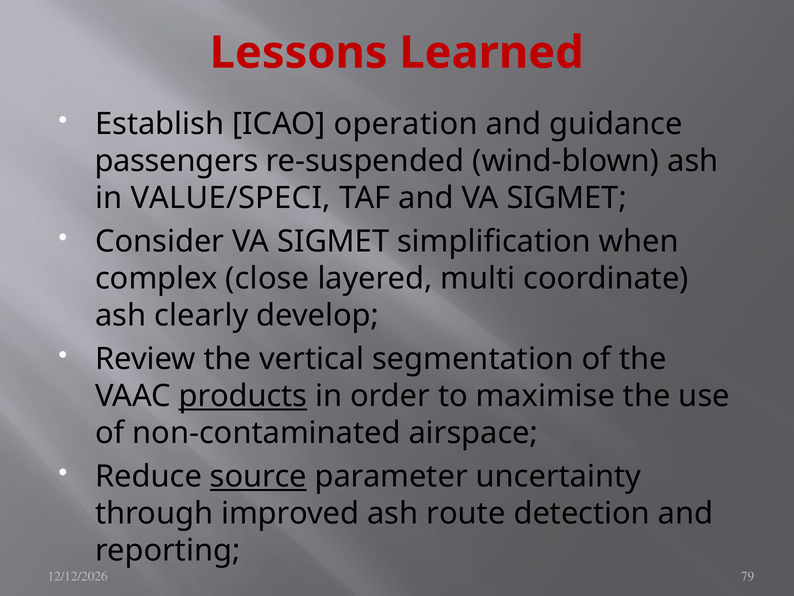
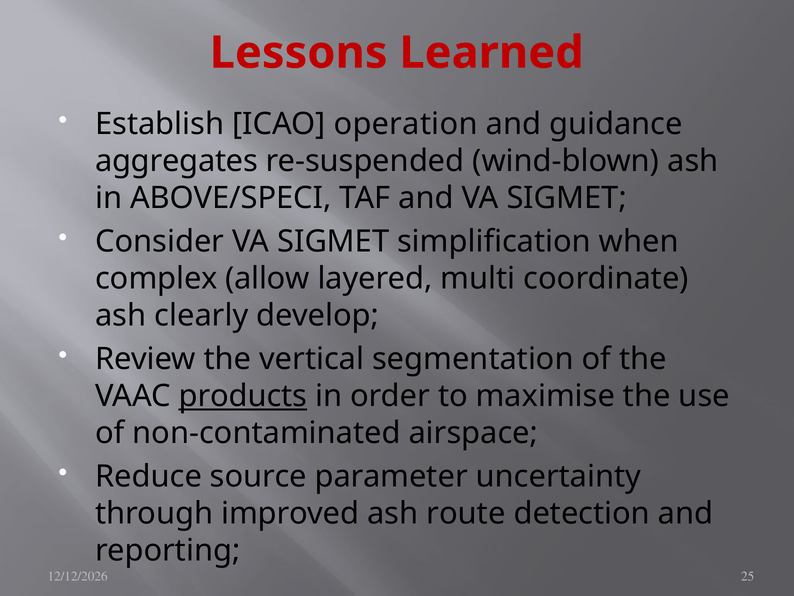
passengers: passengers -> aggregates (177, 161)
VALUE/SPECI: VALUE/SPECI -> ABOVE/SPECI (231, 198)
close: close -> allow (268, 278)
source underline: present -> none (258, 476)
79: 79 -> 25 (748, 576)
